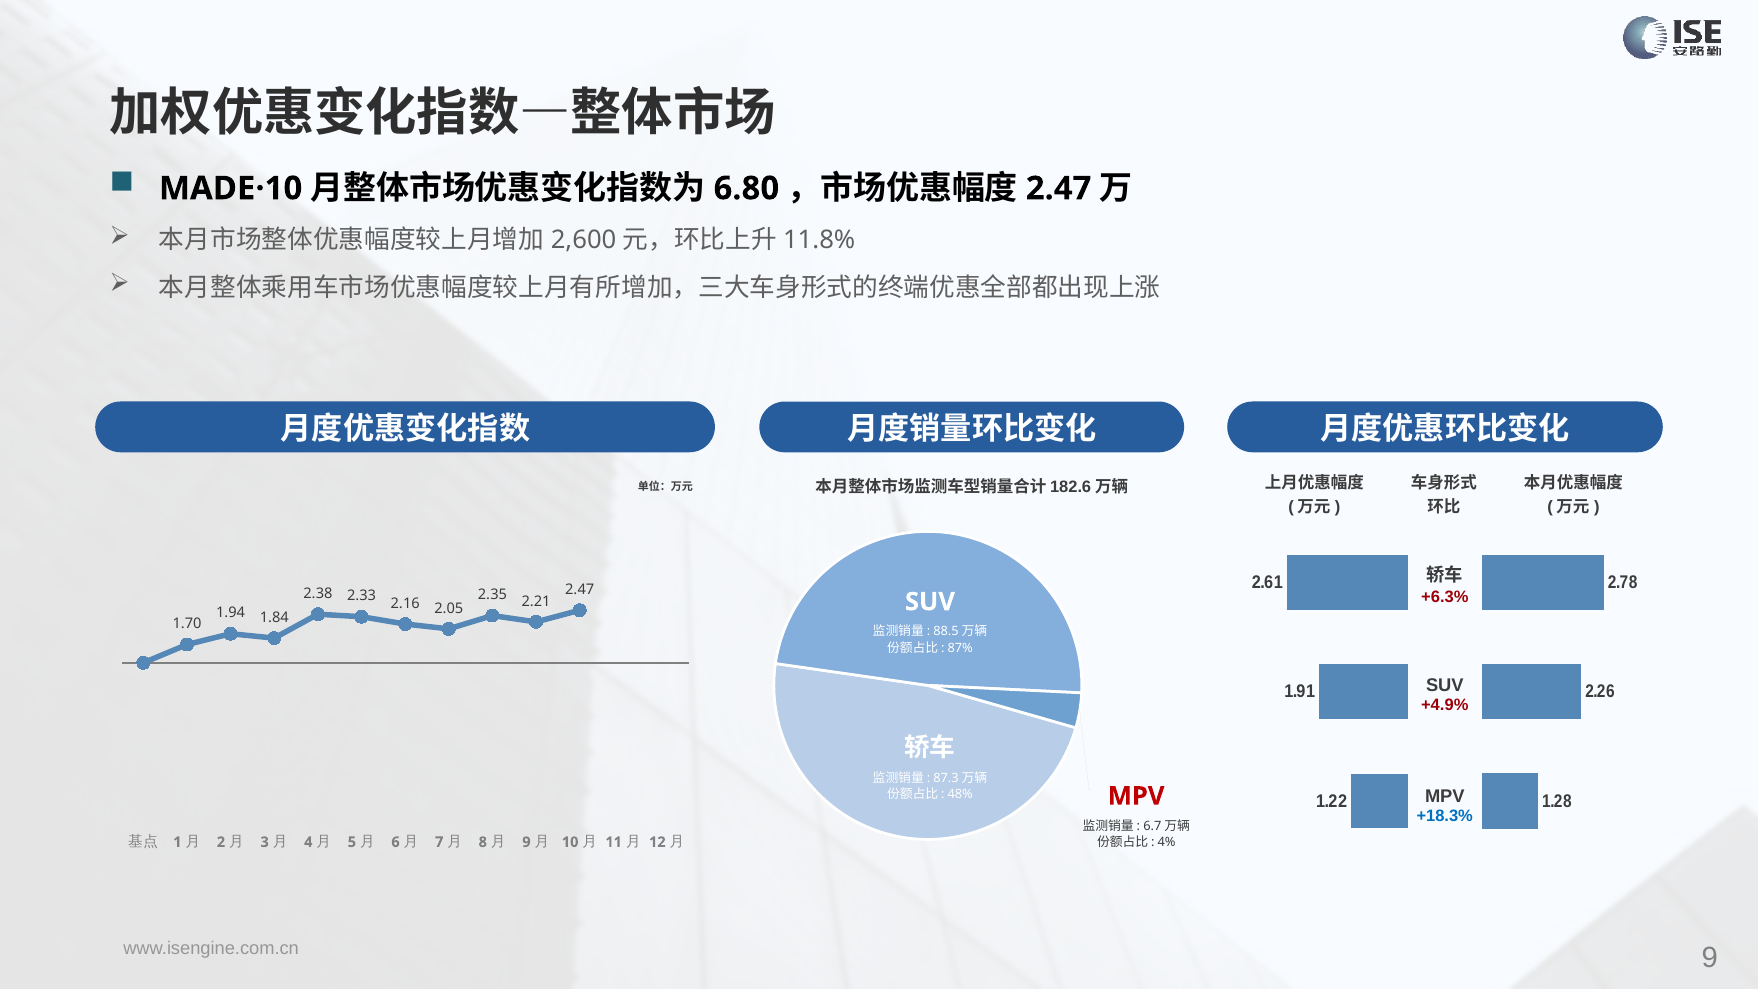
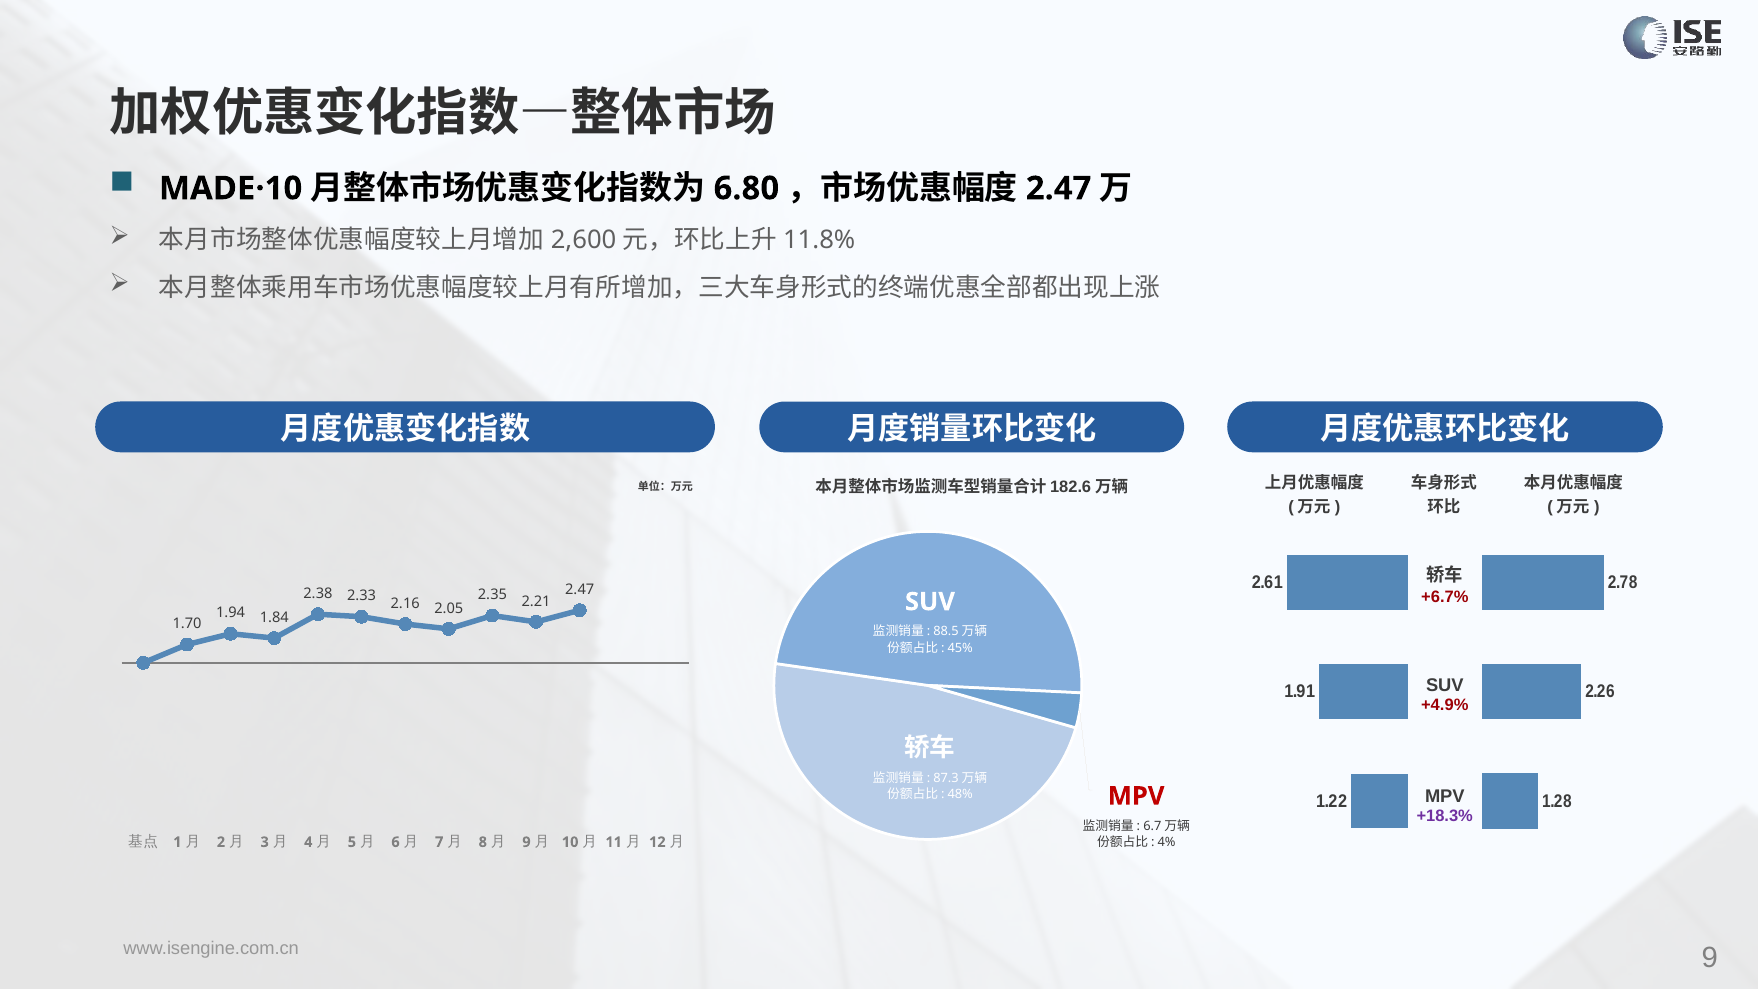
+6.3%: +6.3% -> +6.7% (1445, 597)
87%: 87% -> 45% (960, 648)
+18.3% colour: blue -> purple (1445, 816)
